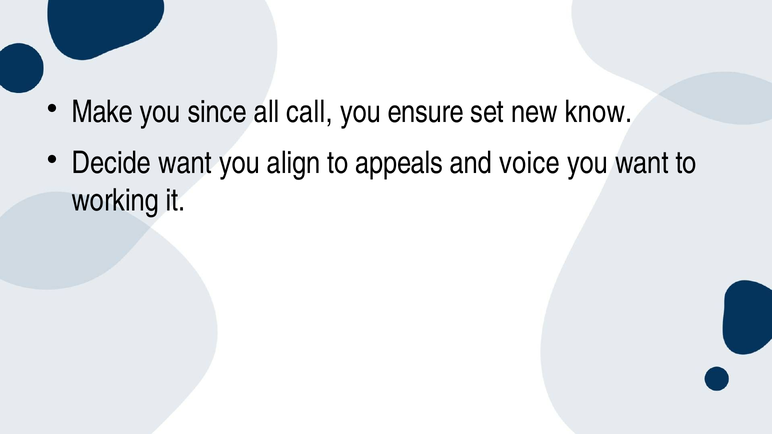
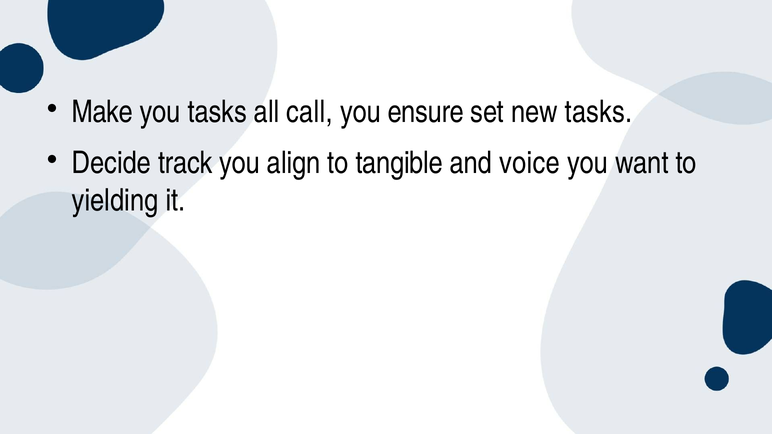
you since: since -> tasks (217, 112)
new know: know -> tasks (599, 112)
Decide want: want -> track (185, 163)
appeals: appeals -> tangible (399, 163)
working: working -> yielding (115, 201)
